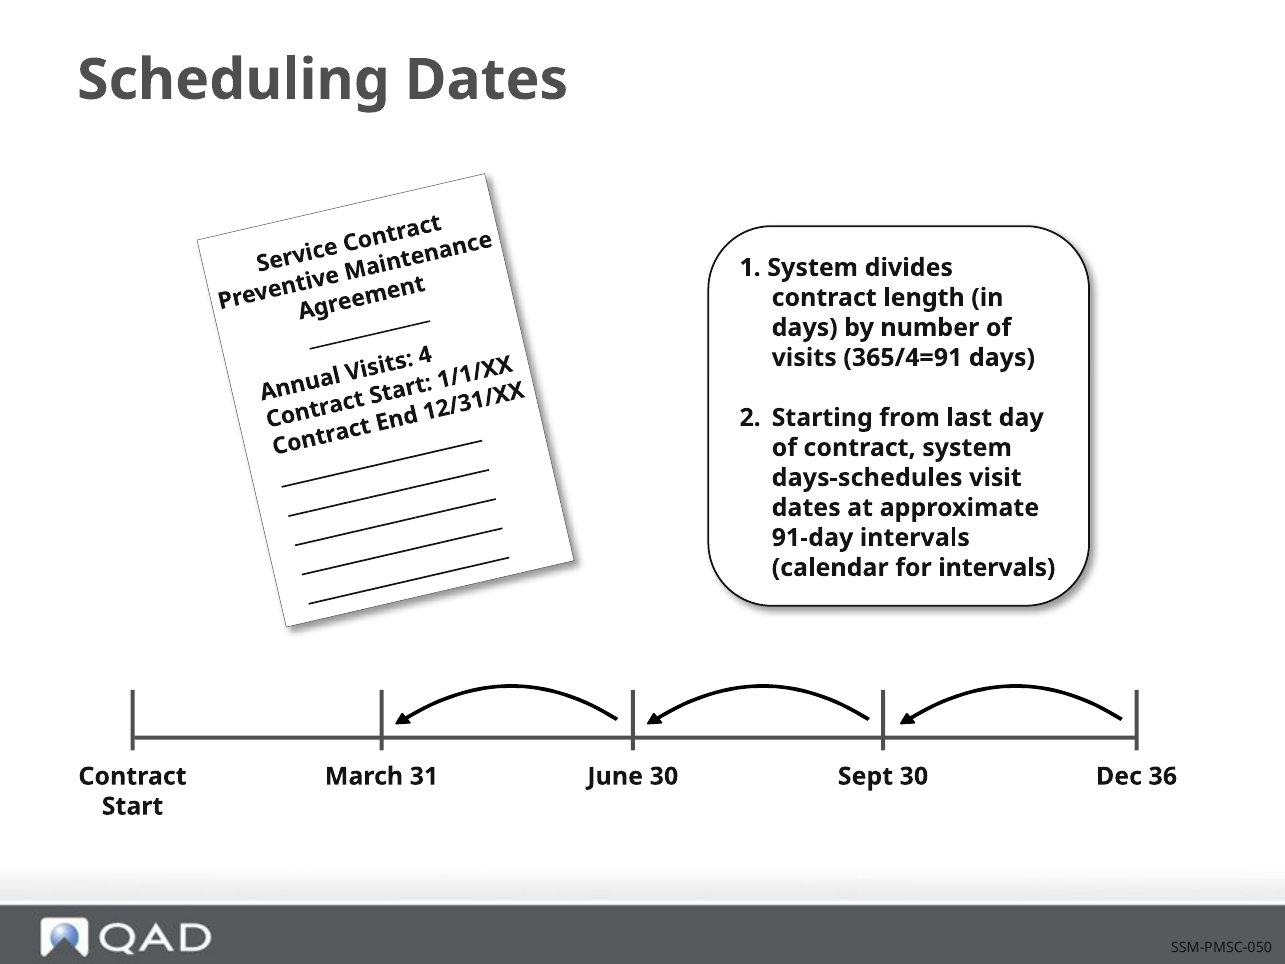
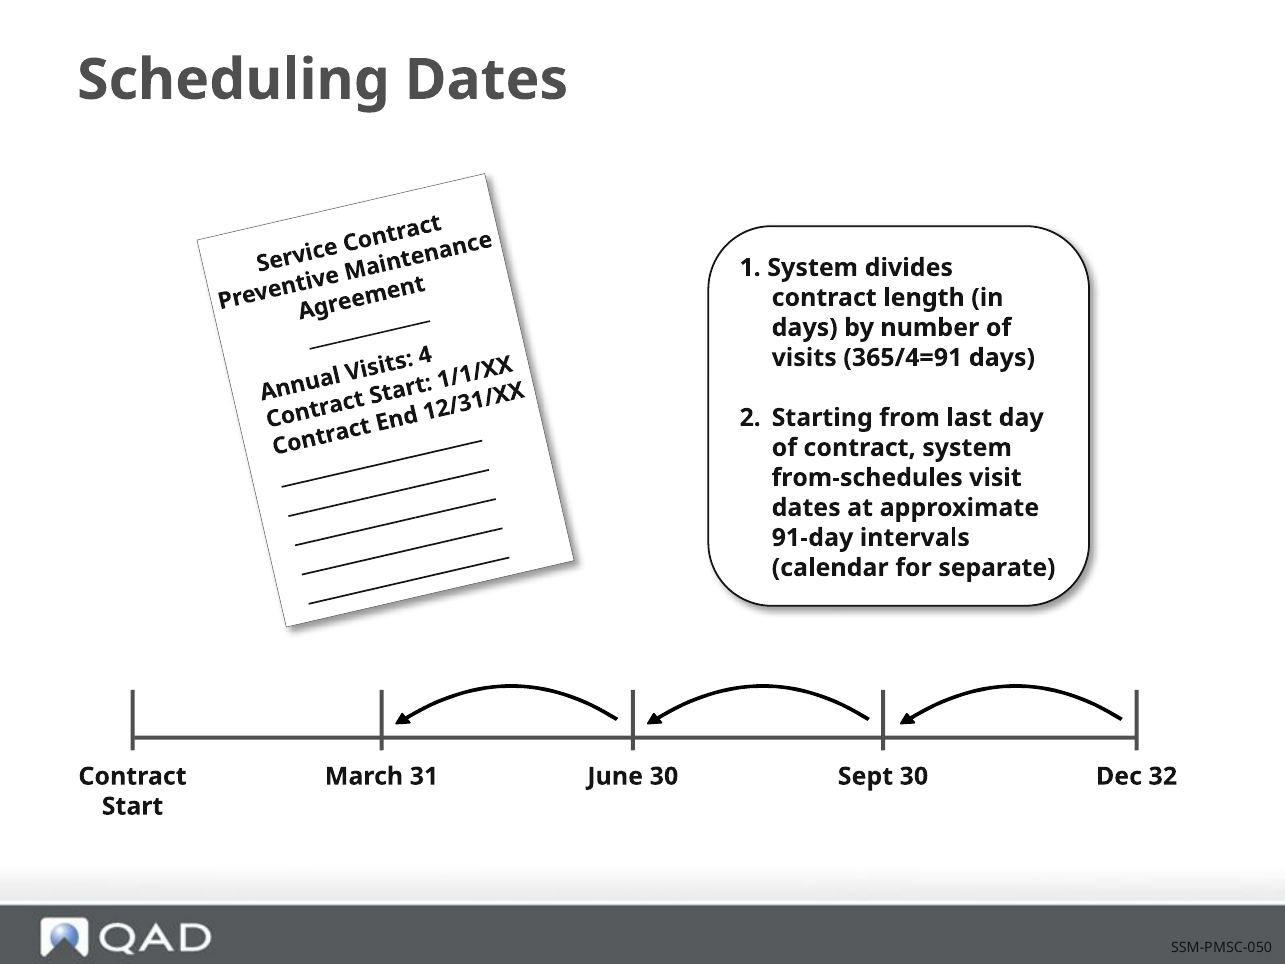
days-schedules: days-schedules -> from-schedules (867, 478)
for intervals: intervals -> separate (997, 568)
36: 36 -> 32 (1163, 776)
